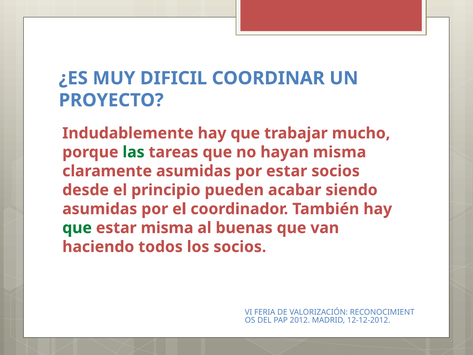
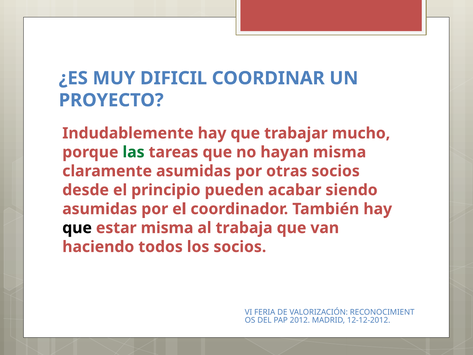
por estar: estar -> otras (287, 171)
que colour: green -> black (77, 228)
buenas: buenas -> trabaja (244, 228)
